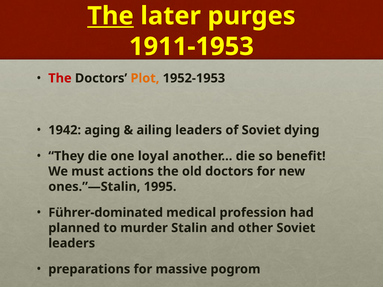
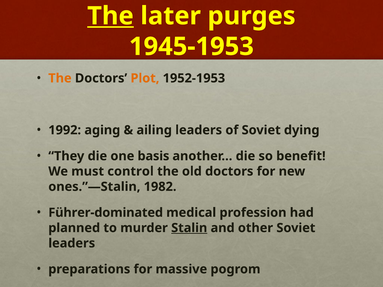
1911-1953: 1911-1953 -> 1945-1953 (191, 47)
The colour: red -> orange (60, 78)
1942: 1942 -> 1992 (65, 130)
loyal: loyal -> basis (153, 156)
actions: actions -> control (131, 171)
1995: 1995 -> 1982 (160, 187)
Stalin underline: none -> present (189, 228)
